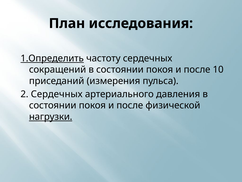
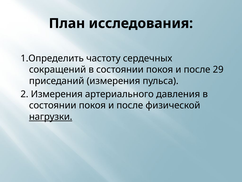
1.Определить underline: present -> none (52, 58)
10: 10 -> 29 (218, 69)
2 Сердечных: Сердечных -> Измерения (57, 94)
